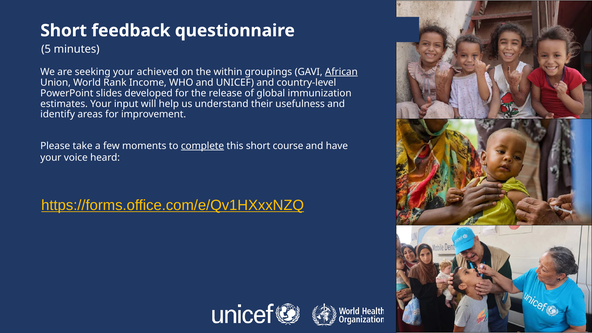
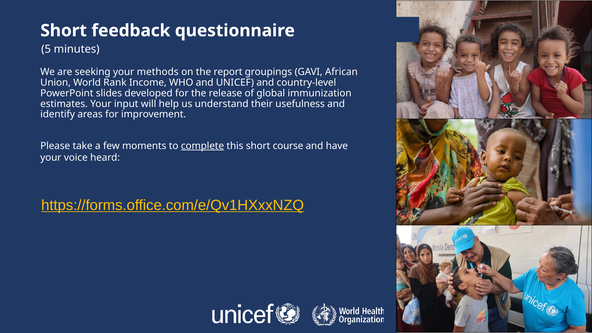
achieved: achieved -> methods (158, 72)
within: within -> report (228, 72)
African underline: present -> none (341, 72)
